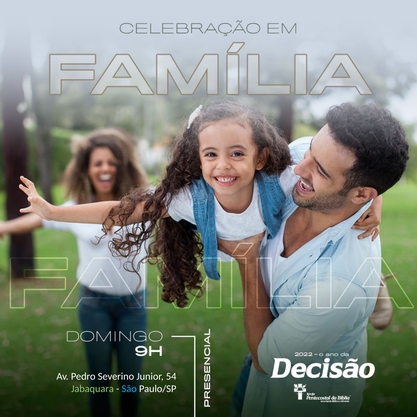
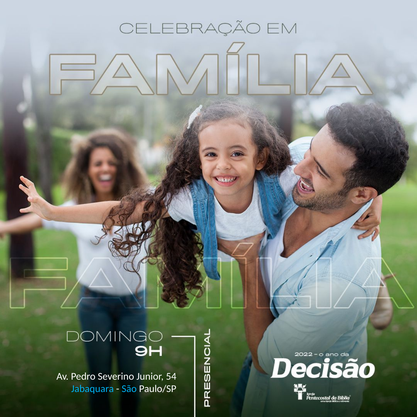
Jabaquara colour: light green -> light blue (93, 389)
